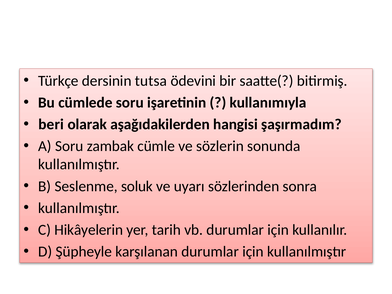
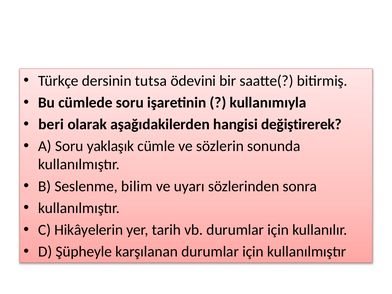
şaşırmadım: şaşırmadım -> değiştirerek (301, 124)
zambak: zambak -> yaklaşık (110, 146)
soluk: soluk -> bilim (137, 186)
